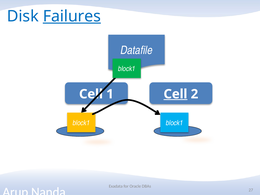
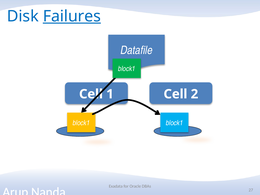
Cell underline: present -> none (175, 94)
